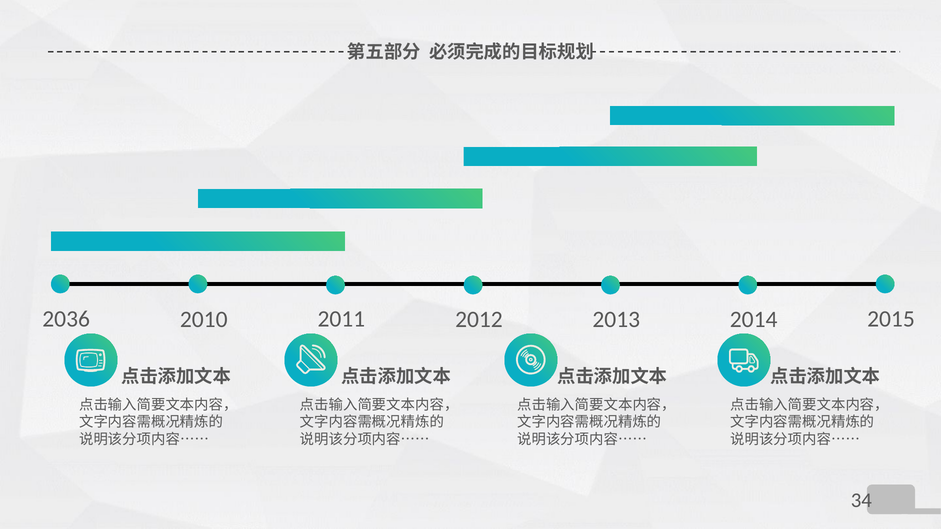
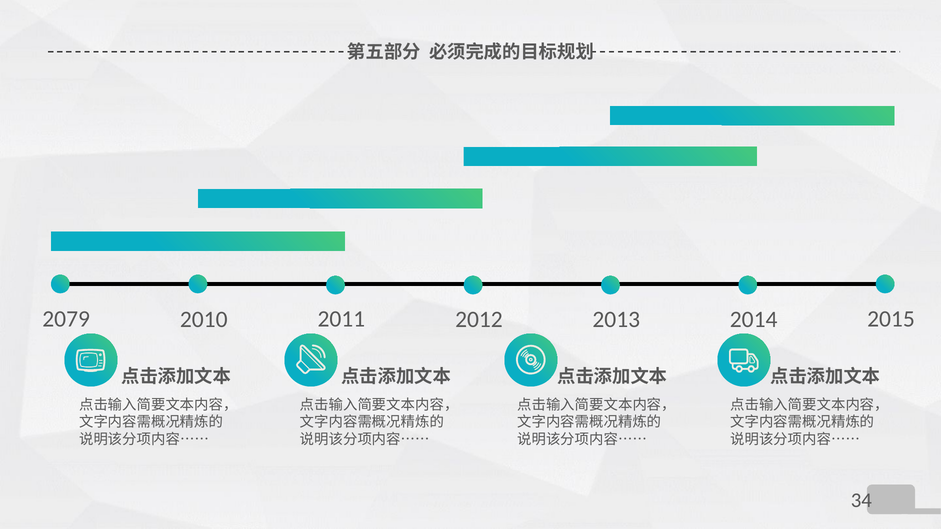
2036: 2036 -> 2079 (66, 319)
